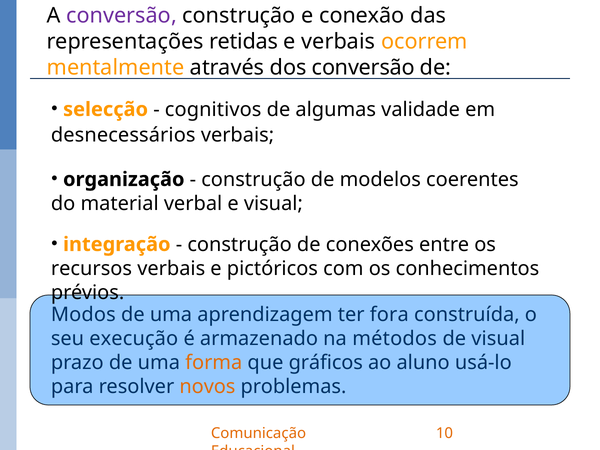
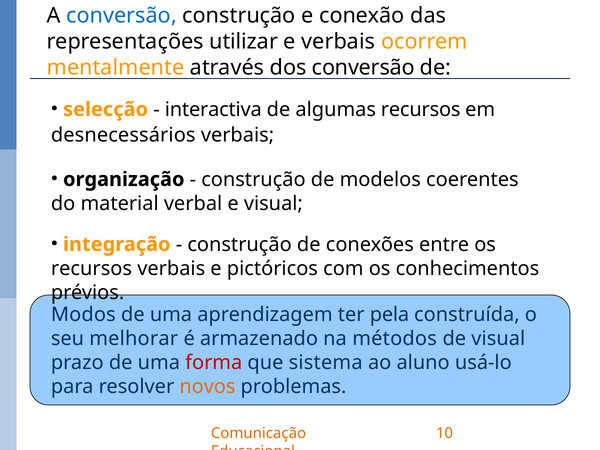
conversão colour: purple -> blue (122, 16)
retidas: retidas -> utilizar (244, 41)
cognitivos: cognitivos -> interactiva (213, 109)
algumas validade: validade -> recursos (421, 109)
fora: fora -> pela (389, 314)
execução: execução -> melhorar (134, 338)
forma colour: orange -> red (214, 362)
gráficos: gráficos -> sistema (326, 362)
